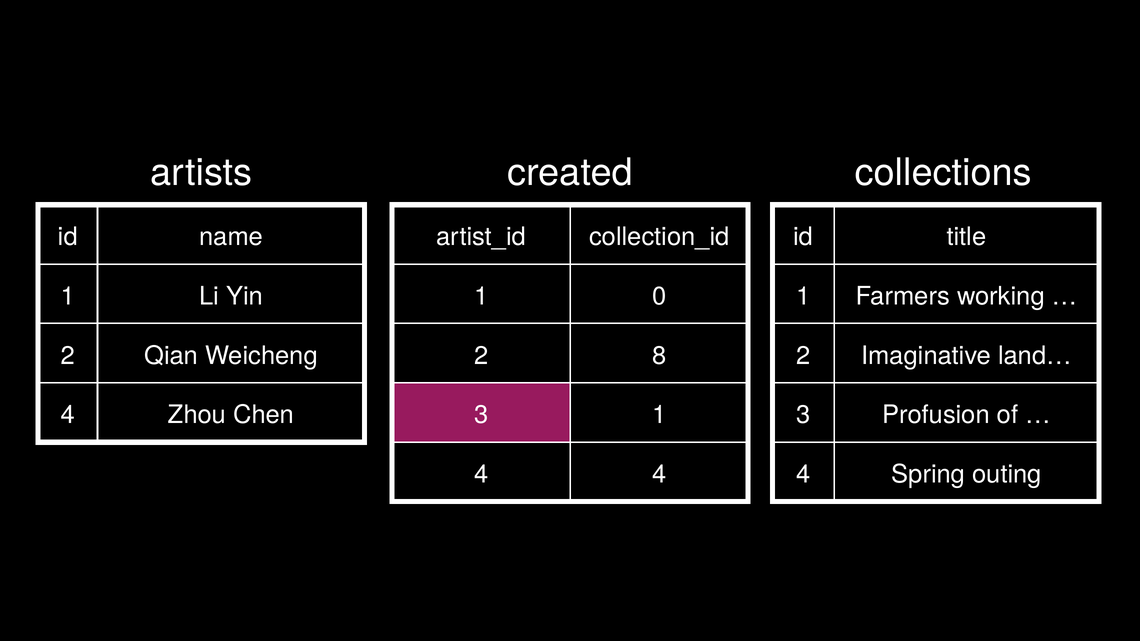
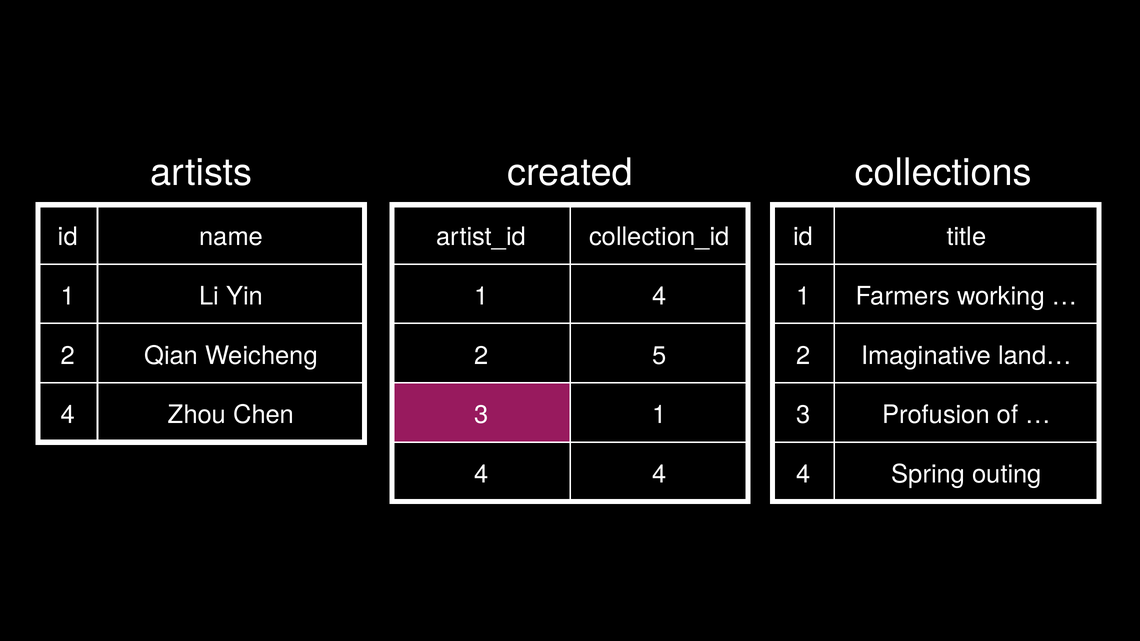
0: 0 -> 4 (659, 296)
8: 8 -> 5 (659, 356)
